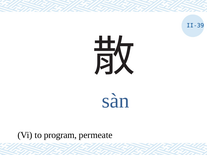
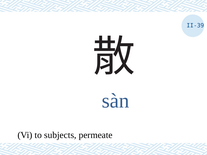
program: program -> subjects (60, 135)
